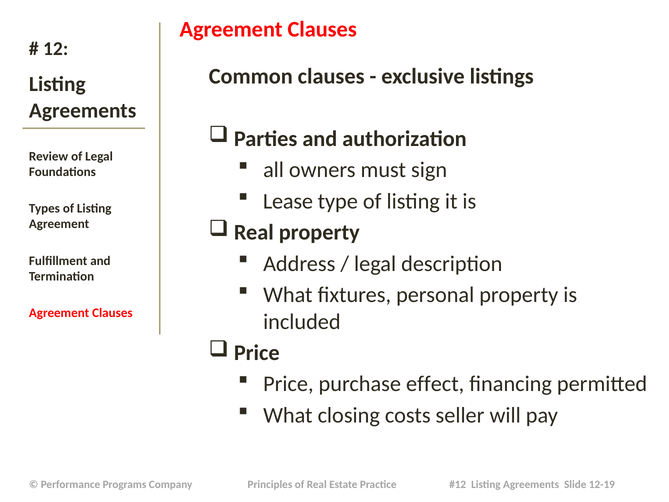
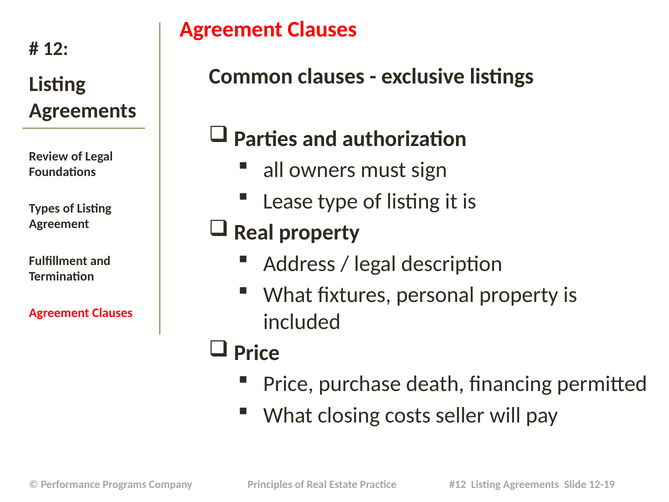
effect: effect -> death (435, 384)
